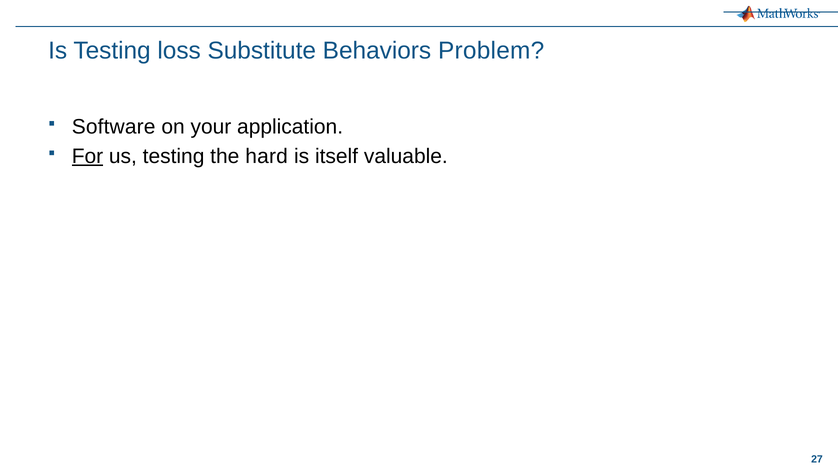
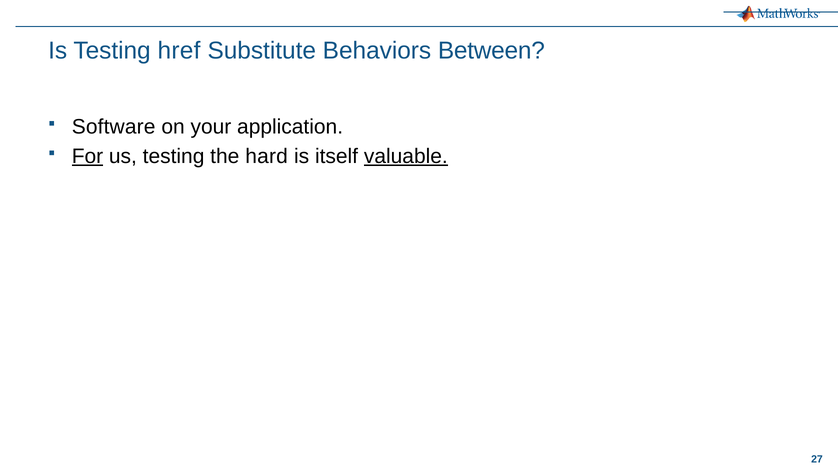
loss: loss -> href (179, 51)
Problem: Problem -> Between (491, 51)
valuable underline: none -> present (406, 156)
